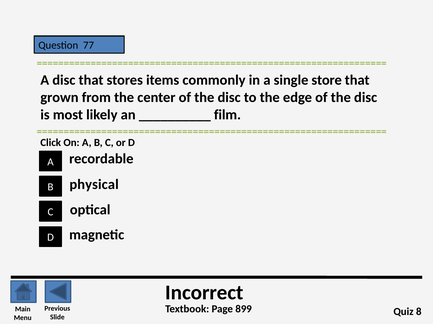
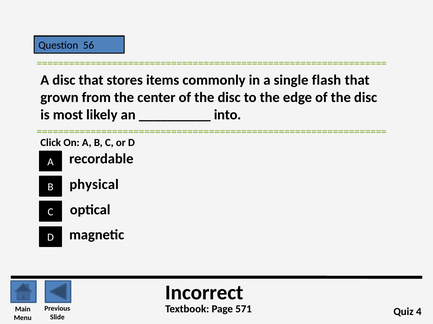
77: 77 -> 56 (89, 45)
store: store -> flash (327, 80)
film: film -> into (227, 115)
899: 899 -> 571 (244, 310)
8: 8 -> 4 (419, 312)
